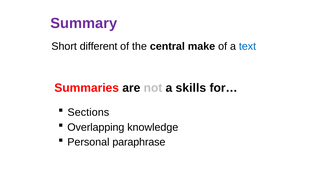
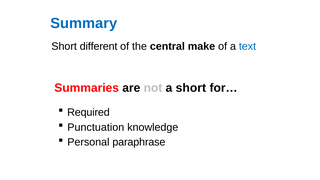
Summary colour: purple -> blue (84, 23)
a skills: skills -> short (191, 88)
Sections: Sections -> Required (88, 112)
Overlapping: Overlapping -> Punctuation (96, 127)
